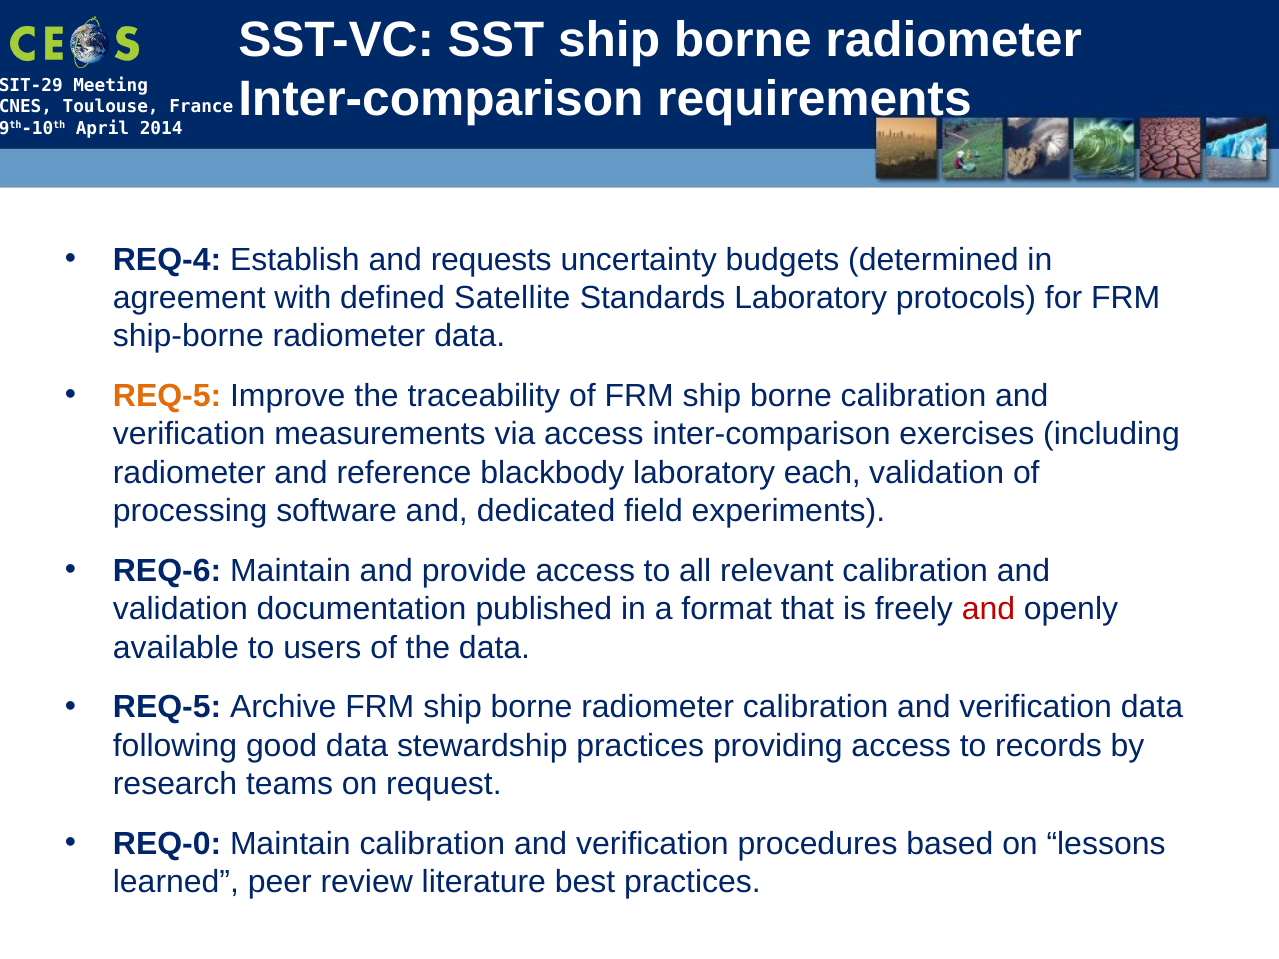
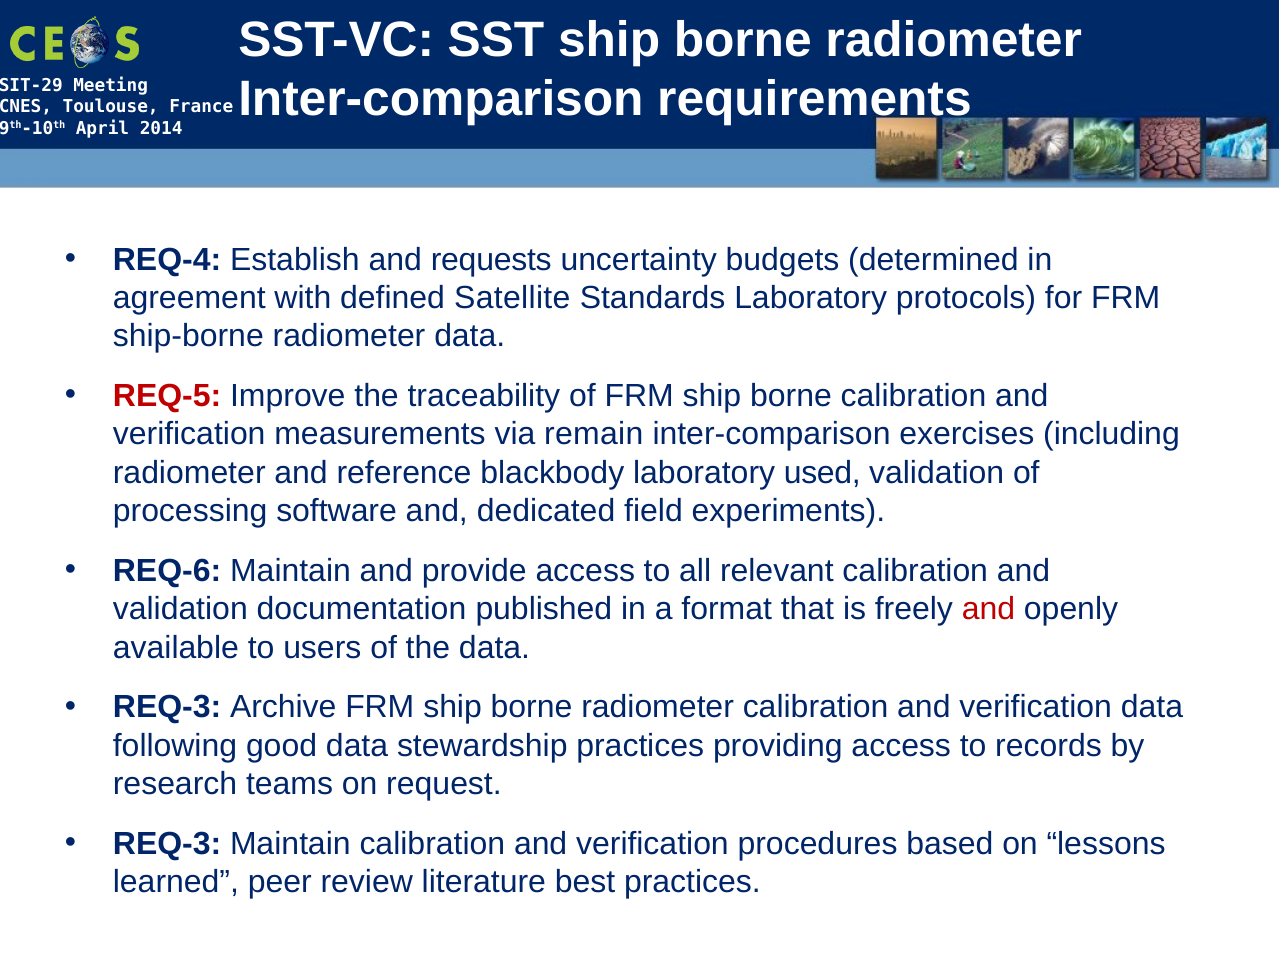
REQ-5 colour: orange -> red (167, 396)
via access: access -> remain (594, 434)
each: each -> used (822, 473)
REQ-5: REQ-5 -> REQ-3 (167, 707)
REQ-0: REQ-0 -> REQ-3 (167, 844)
